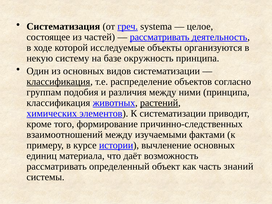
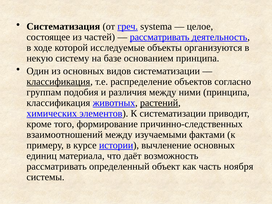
окружность: окружность -> основанием (149, 58)
знаний: знаний -> ноября (239, 166)
